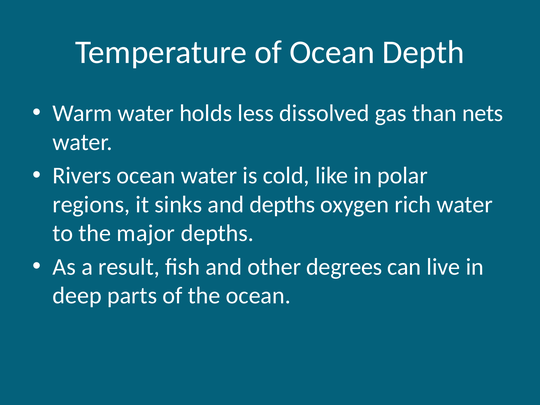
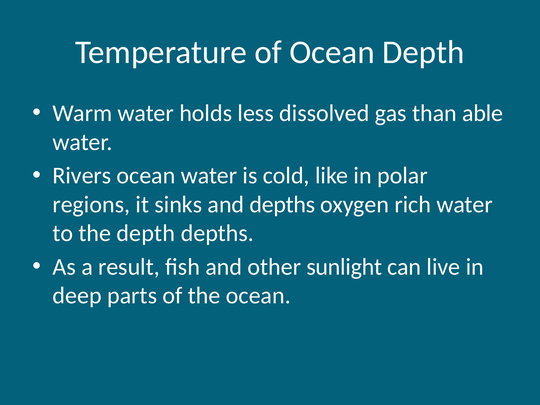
nets: nets -> able (483, 113)
the major: major -> depth (146, 233)
degrees: degrees -> sunlight (344, 267)
